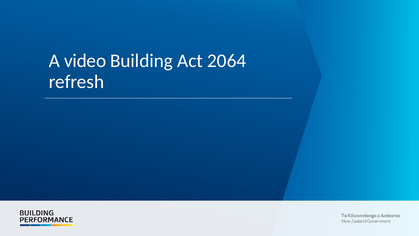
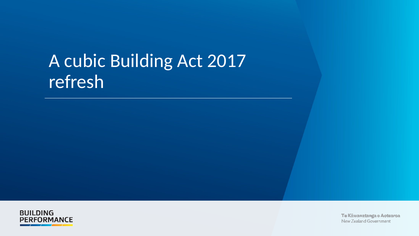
video: video -> cubic (85, 61)
2064: 2064 -> 2017 (227, 61)
